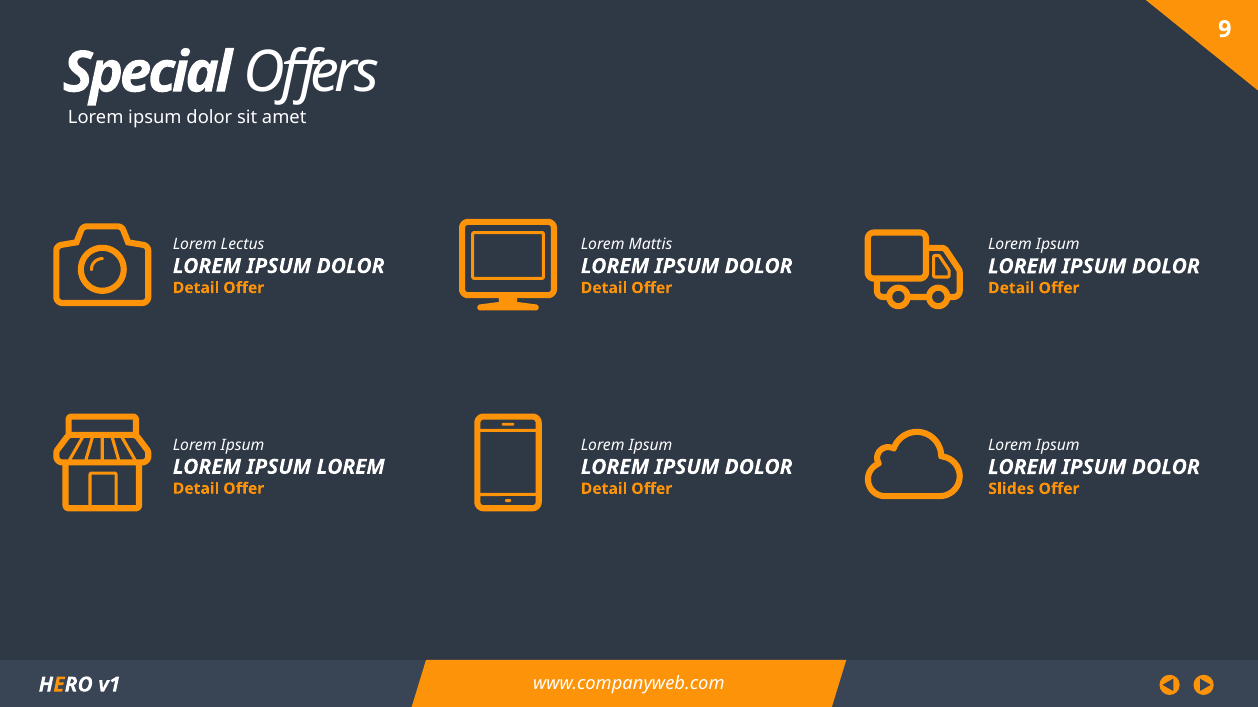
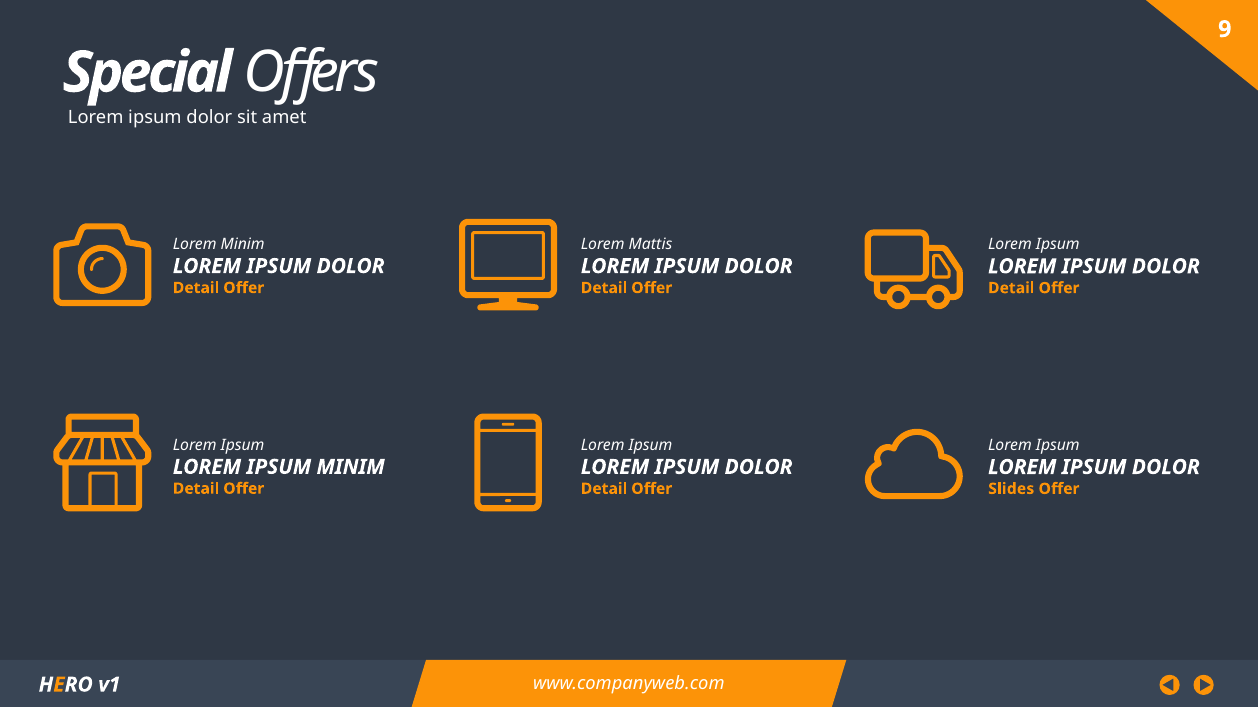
Lorem Lectus: Lectus -> Minim (243, 245)
LOREM: LOREM -> MINIM (351, 467)
